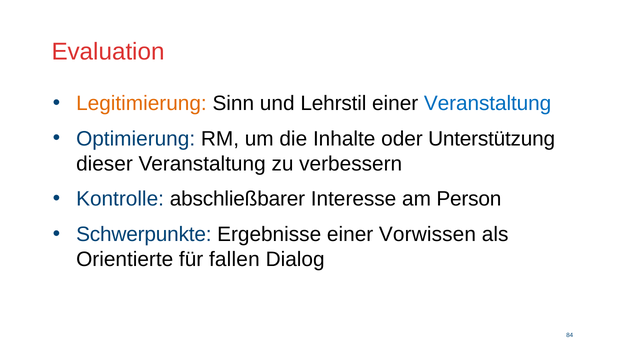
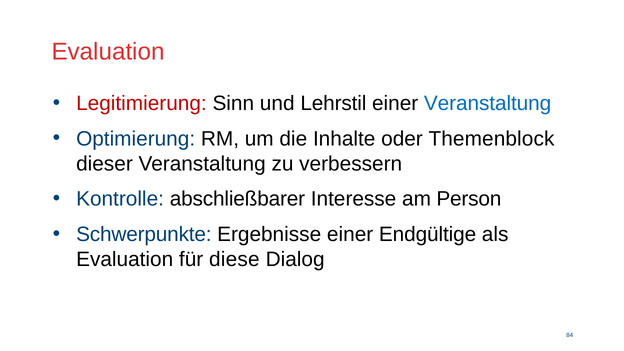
Legitimierung colour: orange -> red (141, 103)
Unterstützung: Unterstützung -> Themenblock (491, 139)
Vorwissen: Vorwissen -> Endgültige (428, 234)
Orientierte: Orientierte -> Evaluation (125, 259)
fallen: fallen -> diese (234, 259)
